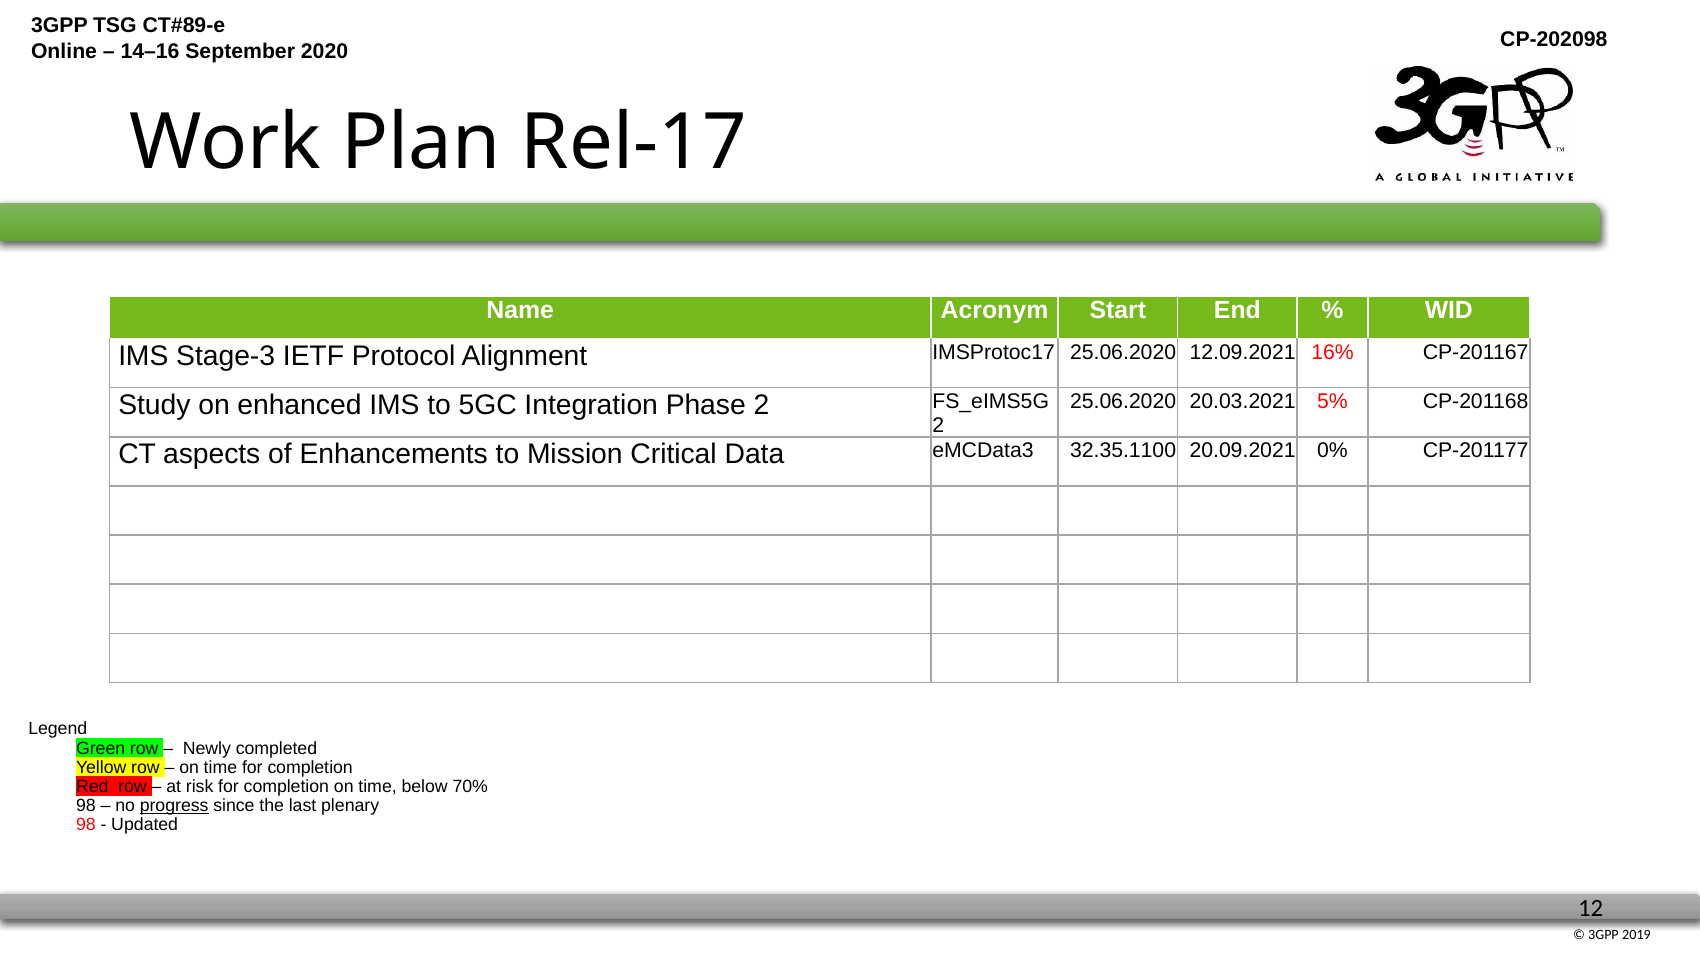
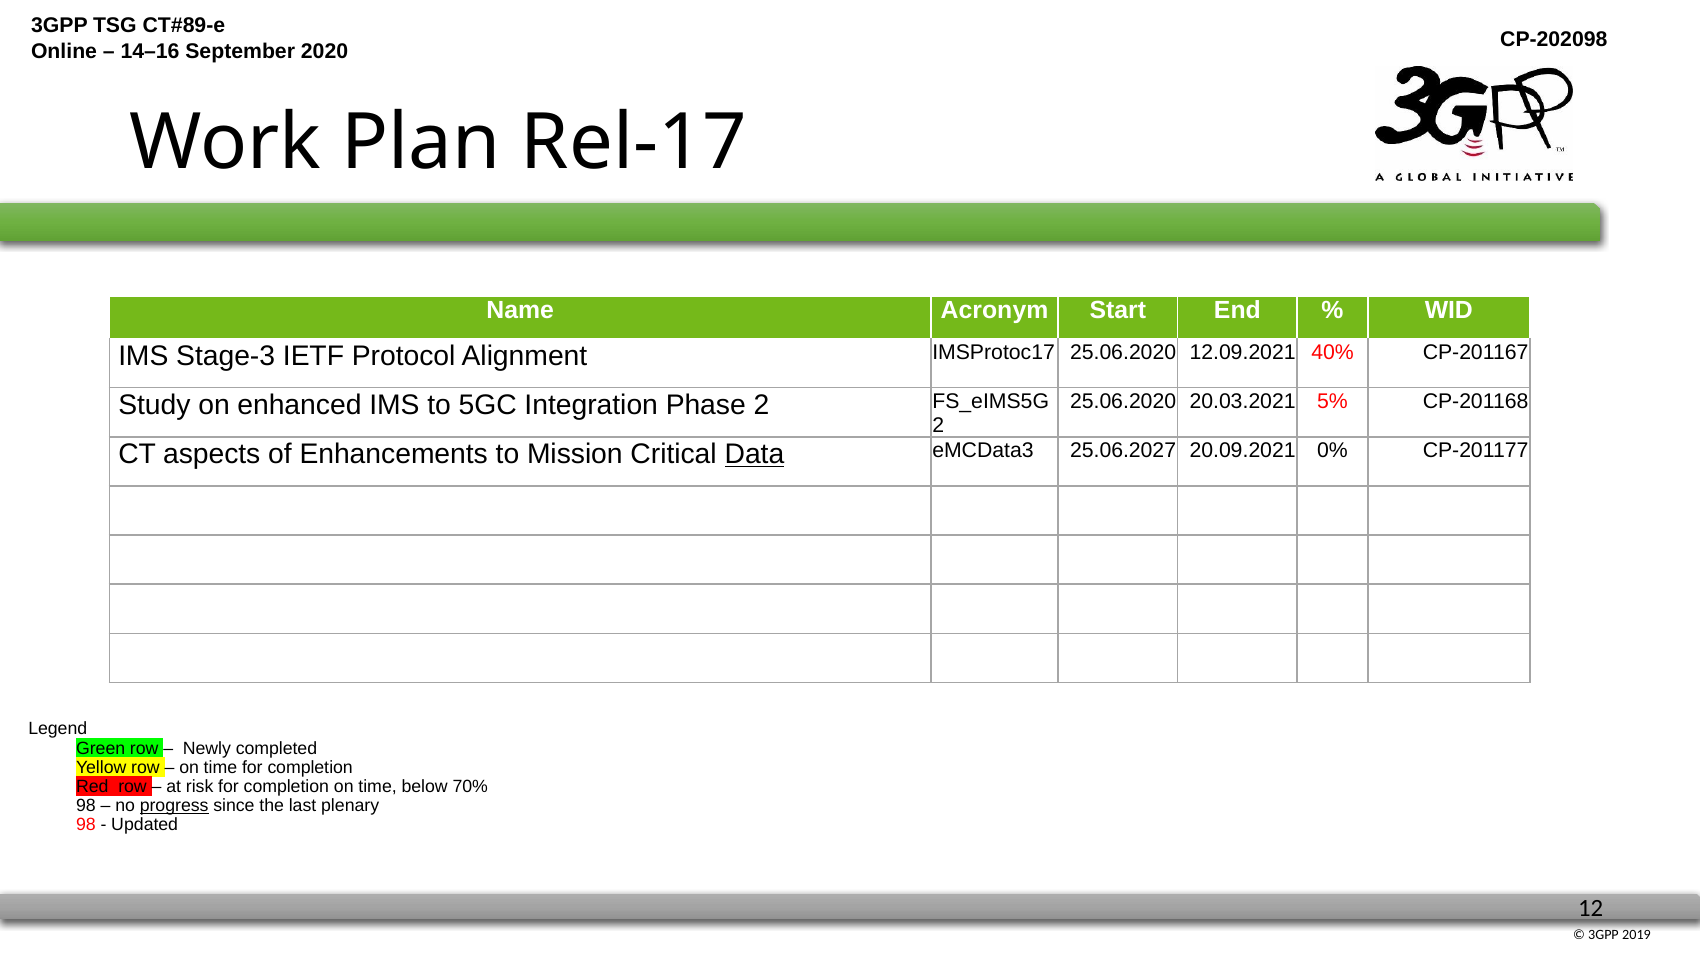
16%: 16% -> 40% (1333, 352)
Data underline: none -> present (754, 454)
32.35.1100: 32.35.1100 -> 25.06.2027 (1123, 450)
